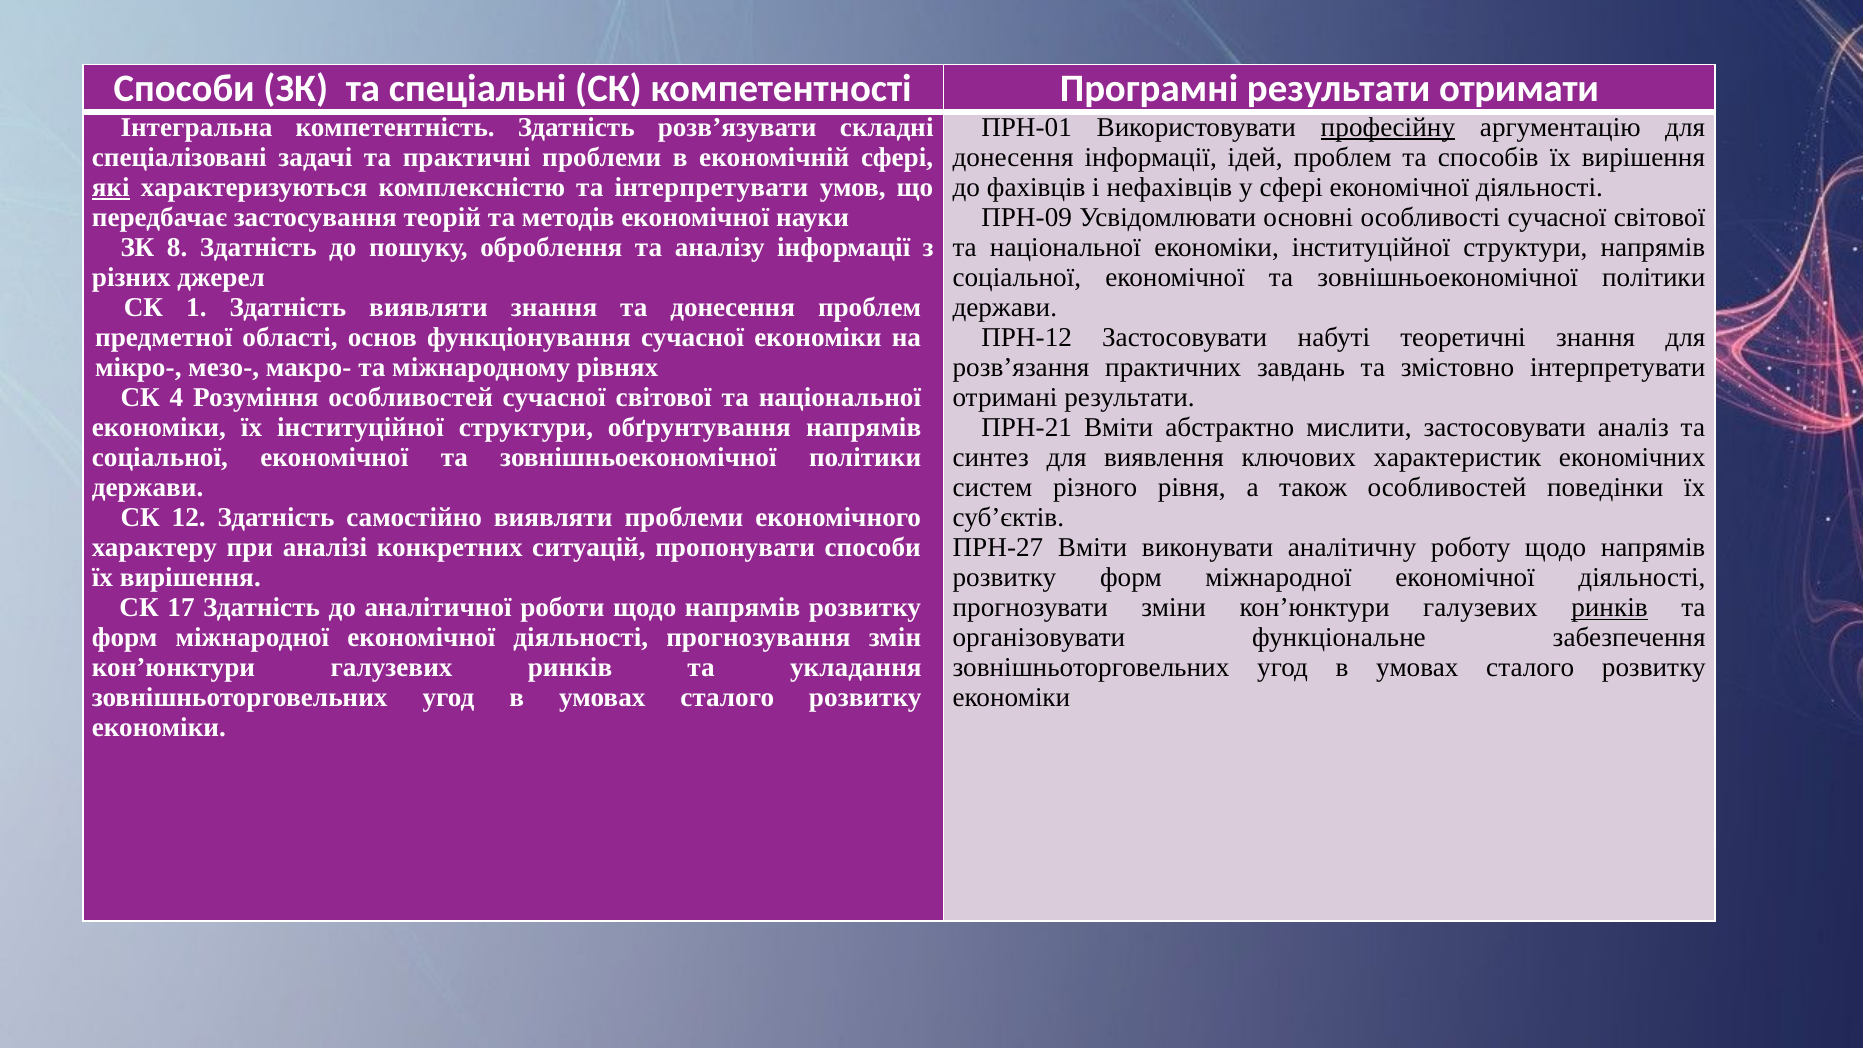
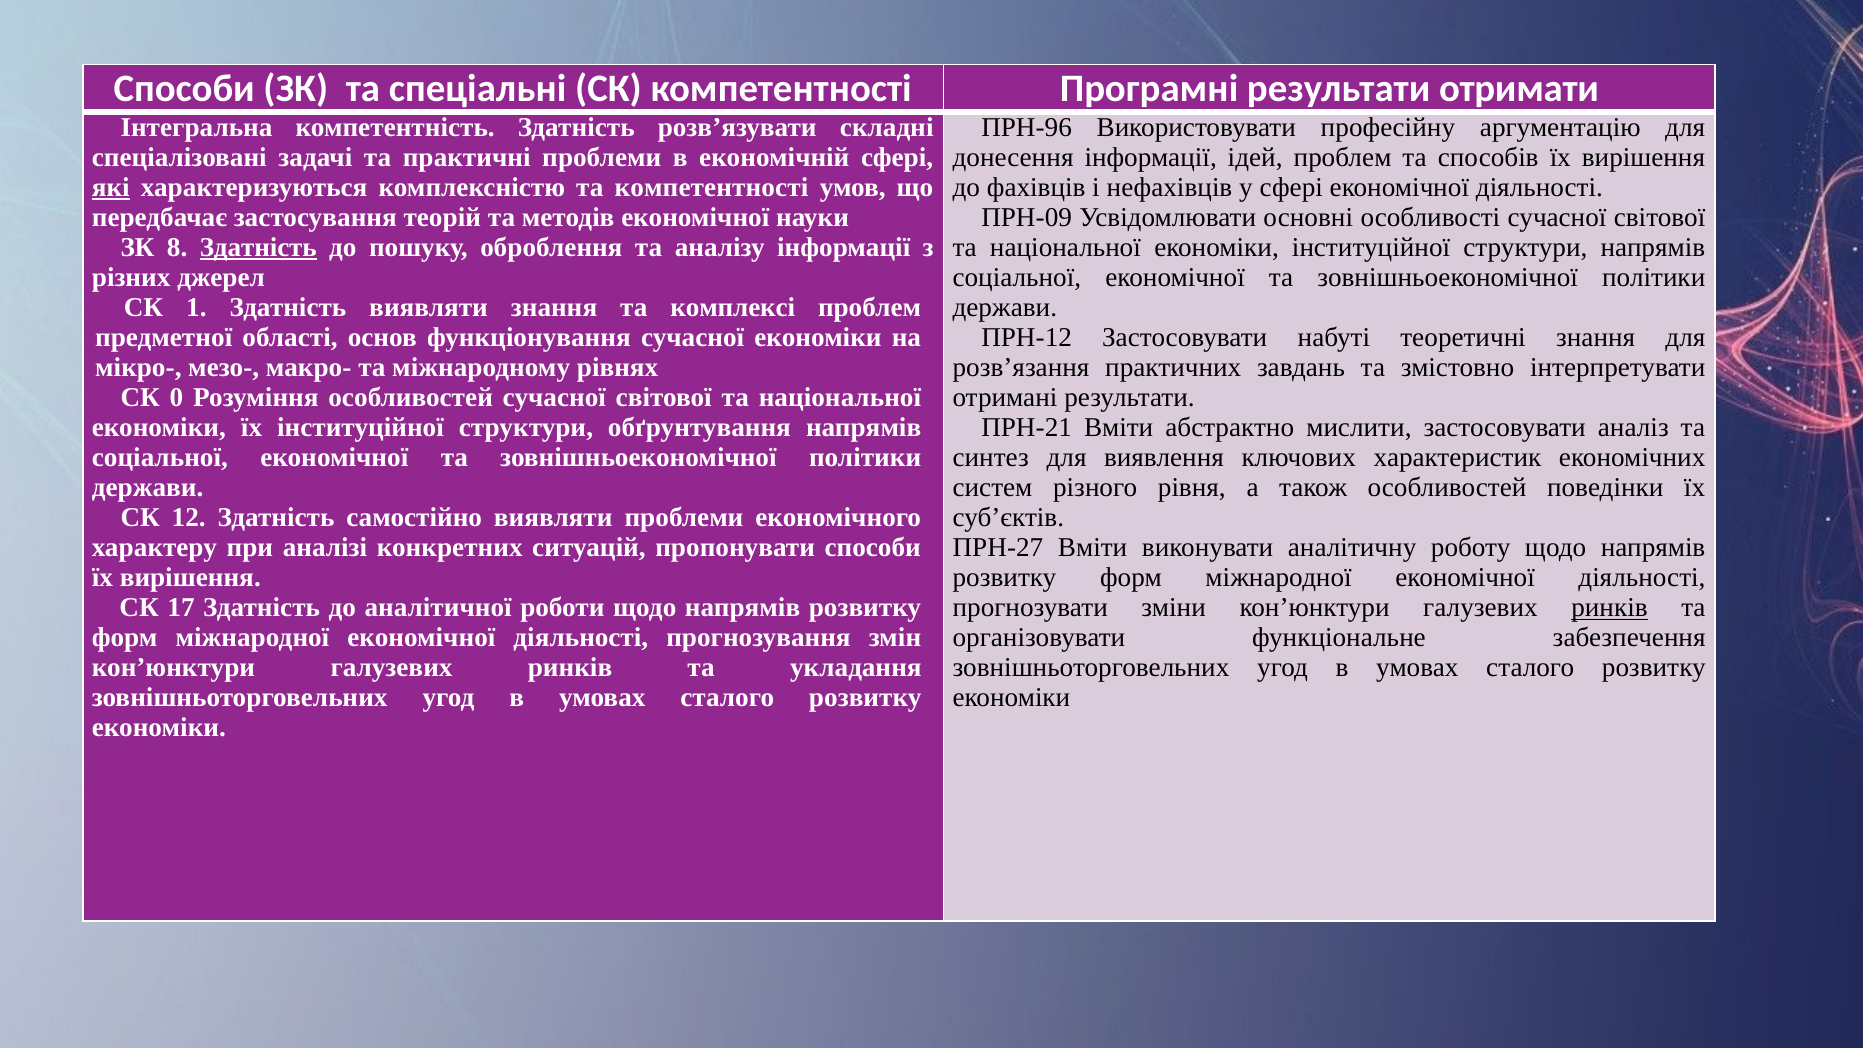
ПРН-01: ПРН-01 -> ПРН-96 (1027, 127)
професійну underline: present -> none (1388, 127)
та інтерпретувати: інтерпретувати -> компетентності (711, 187)
Здатність underline: none -> present (258, 247)
та донесення: донесення -> комплексі (733, 307)
4: 4 -> 0 (177, 397)
